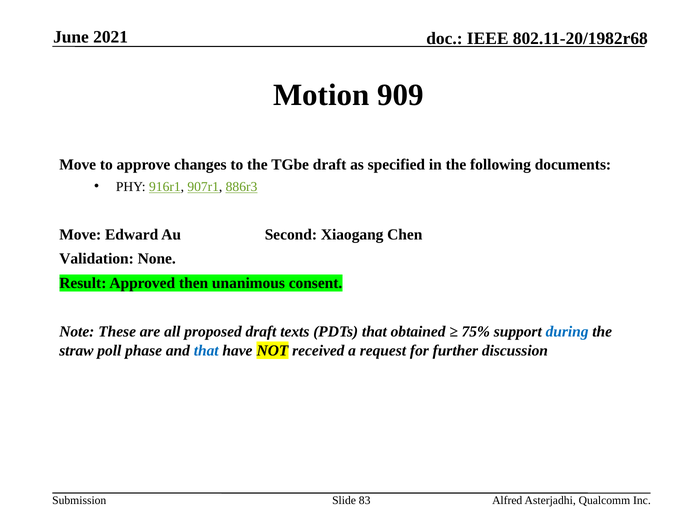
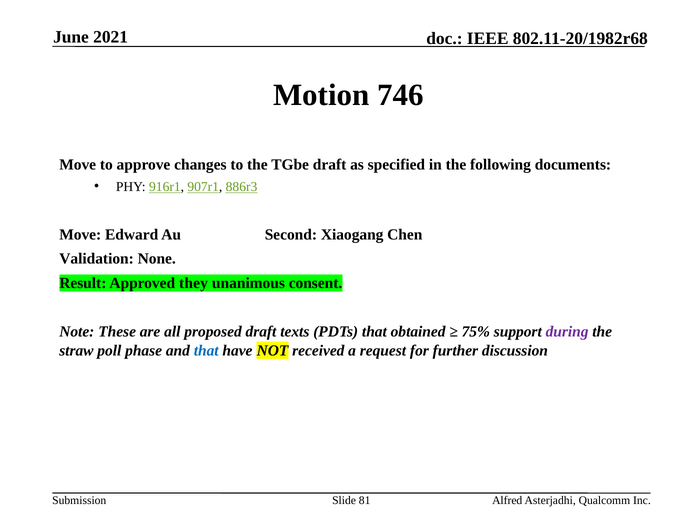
909: 909 -> 746 (400, 95)
then: then -> they (194, 284)
during colour: blue -> purple (567, 332)
83: 83 -> 81 (365, 501)
